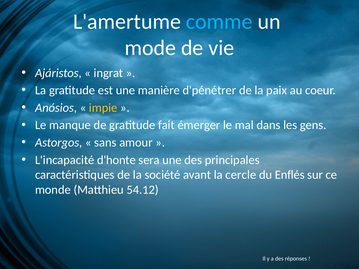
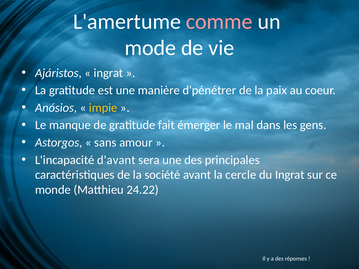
comme colour: light blue -> pink (219, 22)
d'honte: d'honte -> d'avant (116, 160)
du Enflés: Enflés -> Ingrat (290, 175)
54.12: 54.12 -> 24.22 (143, 190)
